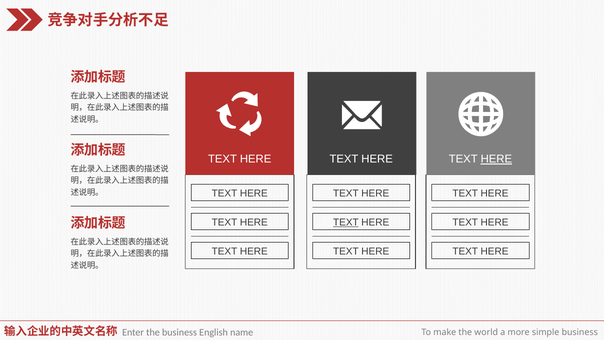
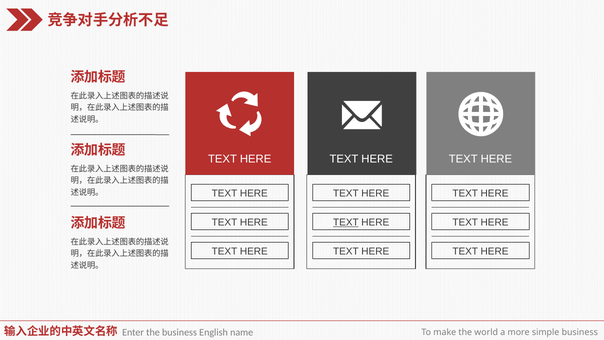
HERE underline: present -> none (496, 159)
